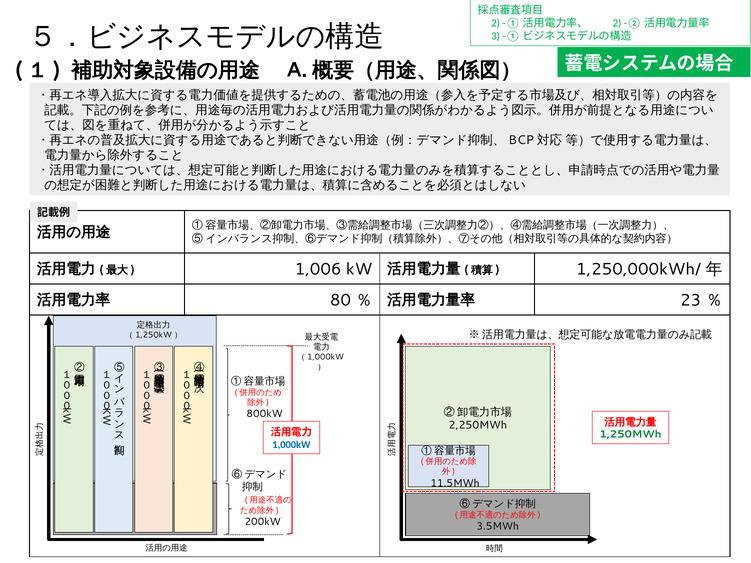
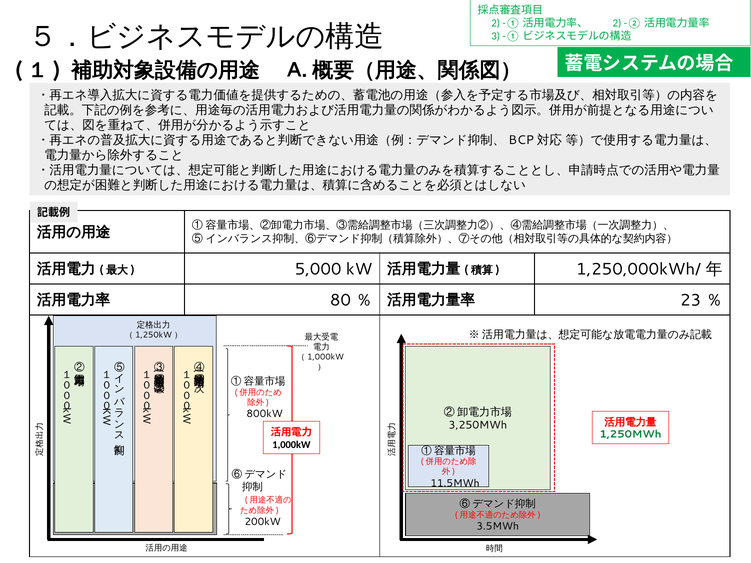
1,006: 1,006 -> 5,000 (318, 270)
2,250MWh: 2,250MWh -> 3,250MWh (478, 425)
1,000kW colour: blue -> black (291, 445)
